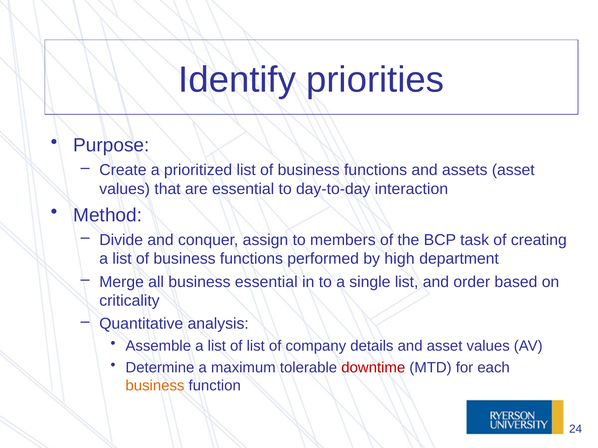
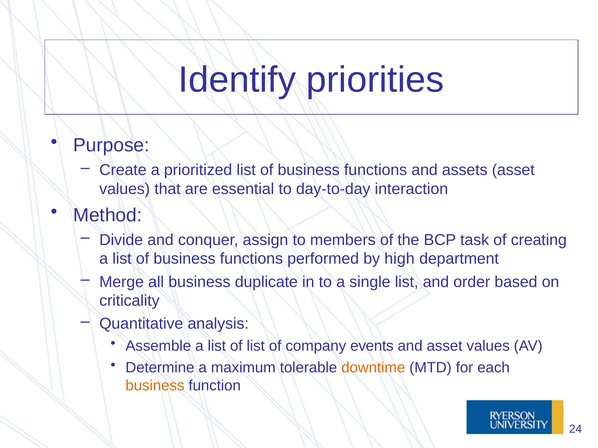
business essential: essential -> duplicate (266, 282)
details: details -> events (372, 346)
downtime colour: red -> orange (373, 368)
